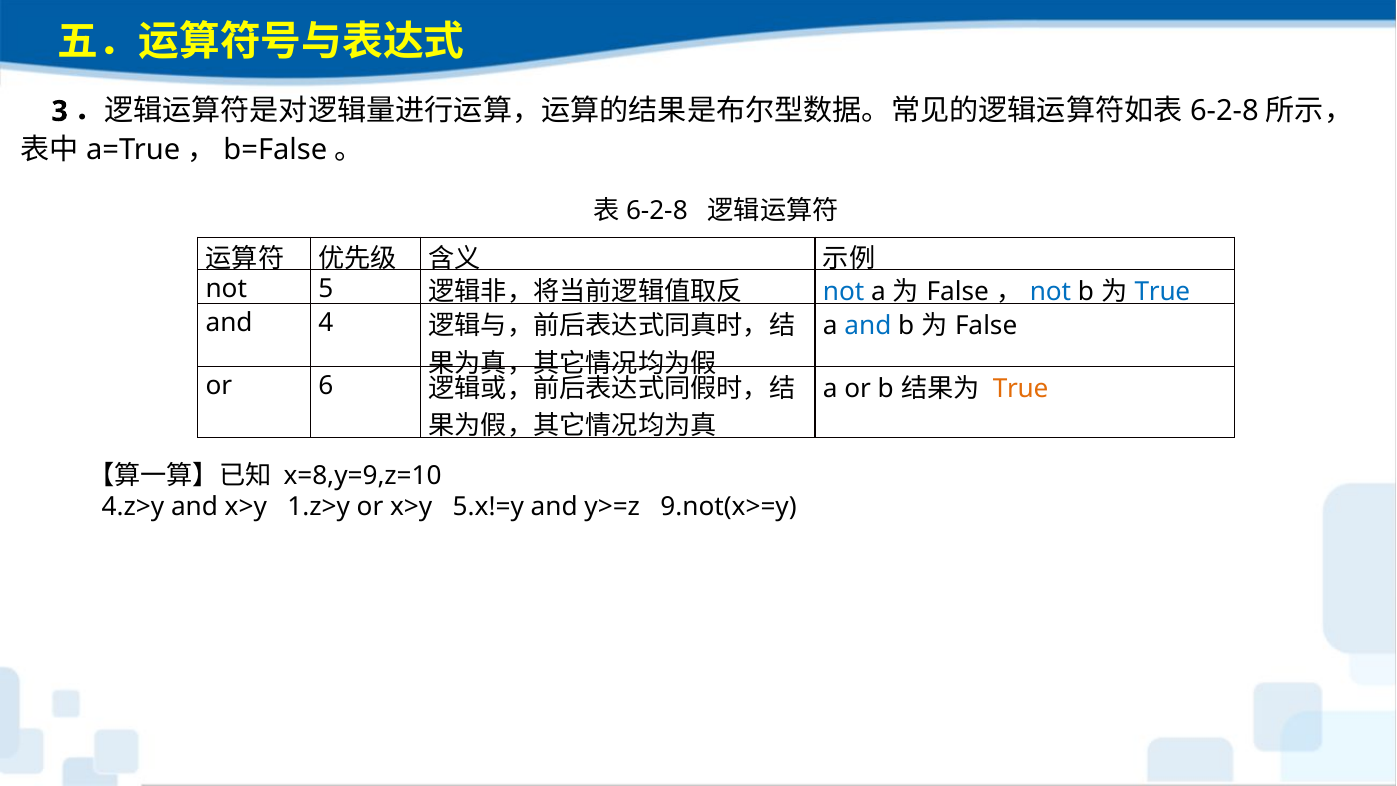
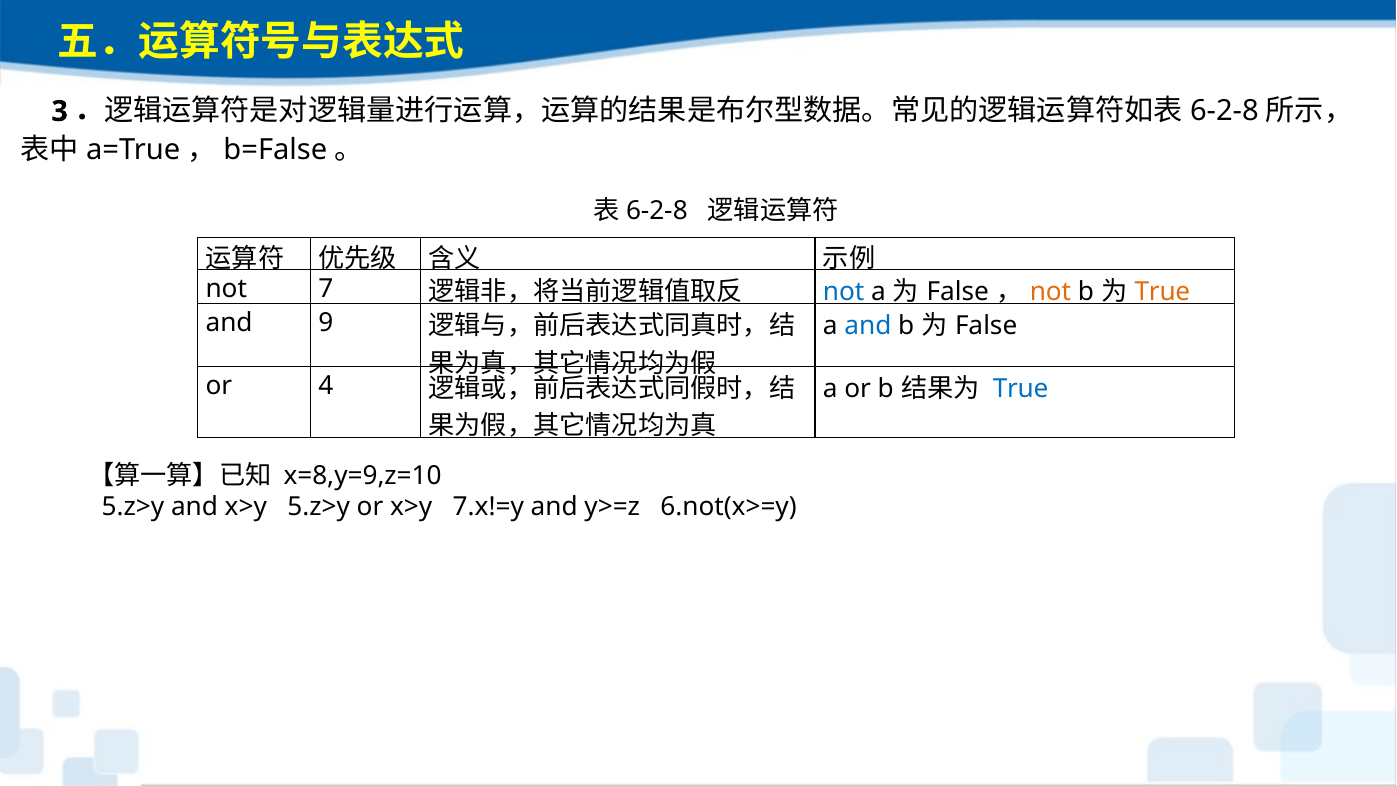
5: 5 -> 7 (326, 289)
not colour: blue -> orange (1050, 292)
True colour: blue -> orange (1162, 292)
4: 4 -> 9 (326, 323)
6: 6 -> 4 (326, 386)
True colour: orange -> blue (1021, 388)
4.z>y: 4.z>y -> 5.z>y (133, 507)
x>y 1.z>y: 1.z>y -> 5.z>y (319, 507)
5.x!=y: 5.x!=y -> 7.x!=y (488, 507)
9.not(x>=y: 9.not(x>=y -> 6.not(x>=y (729, 507)
